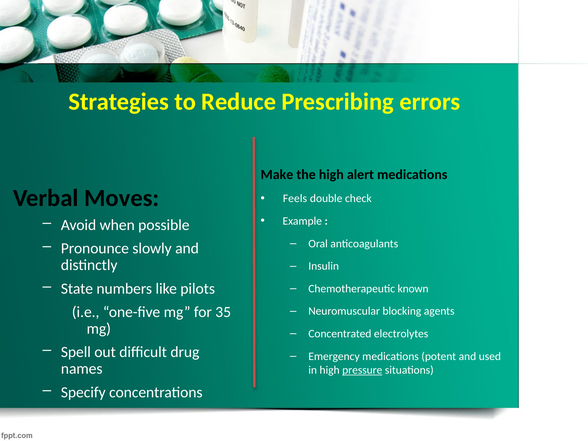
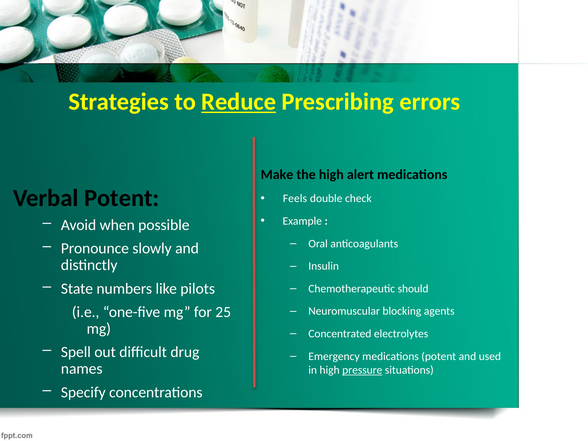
Reduce underline: none -> present (239, 102)
Verbal Moves: Moves -> Potent (122, 198)
known: known -> should (413, 289)
35: 35 -> 25 (223, 312)
